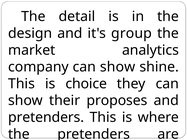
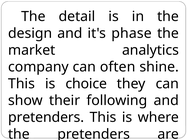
group: group -> phase (131, 33)
company can show: show -> often (118, 67)
proposes: proposes -> following (117, 101)
